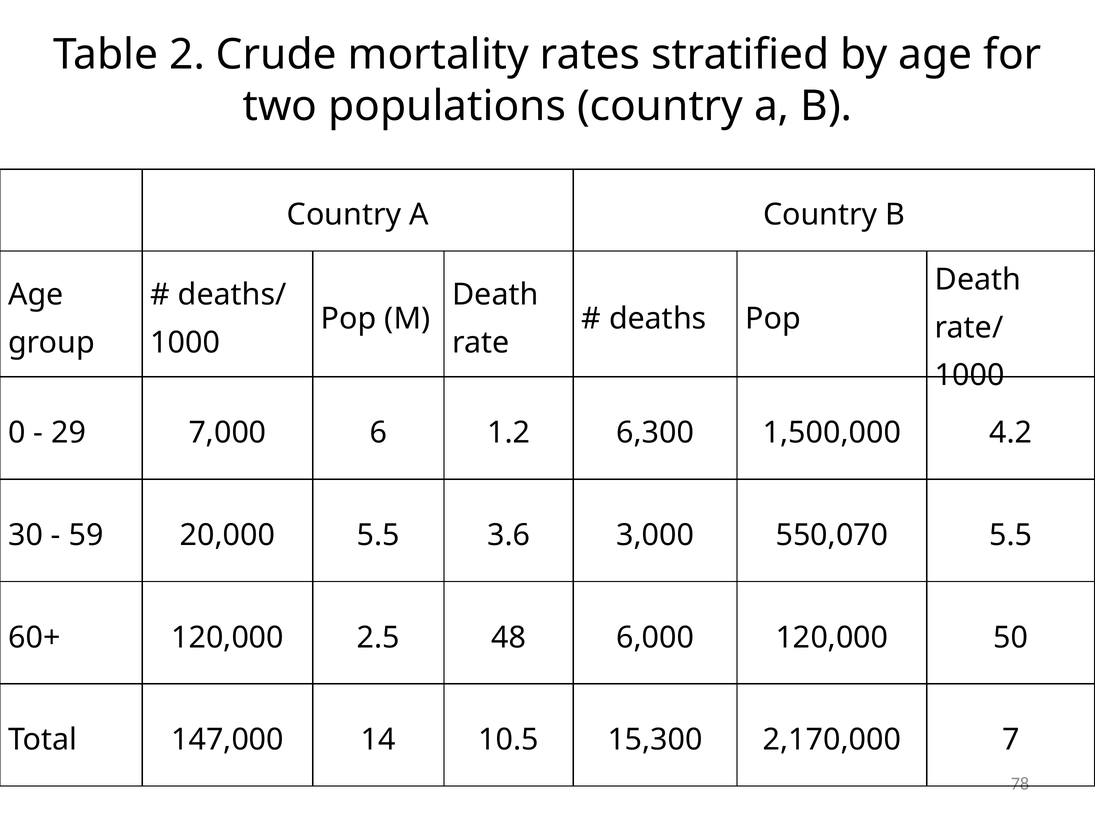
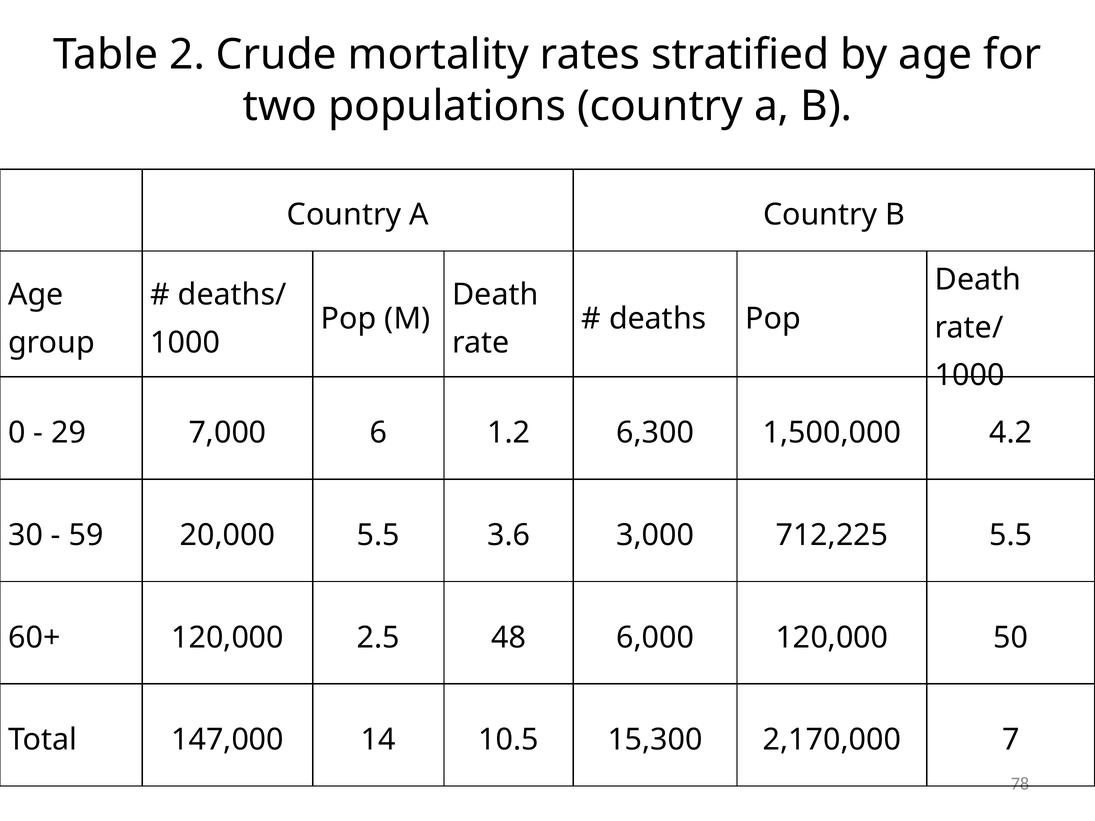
550,070: 550,070 -> 712,225 (832, 535)
